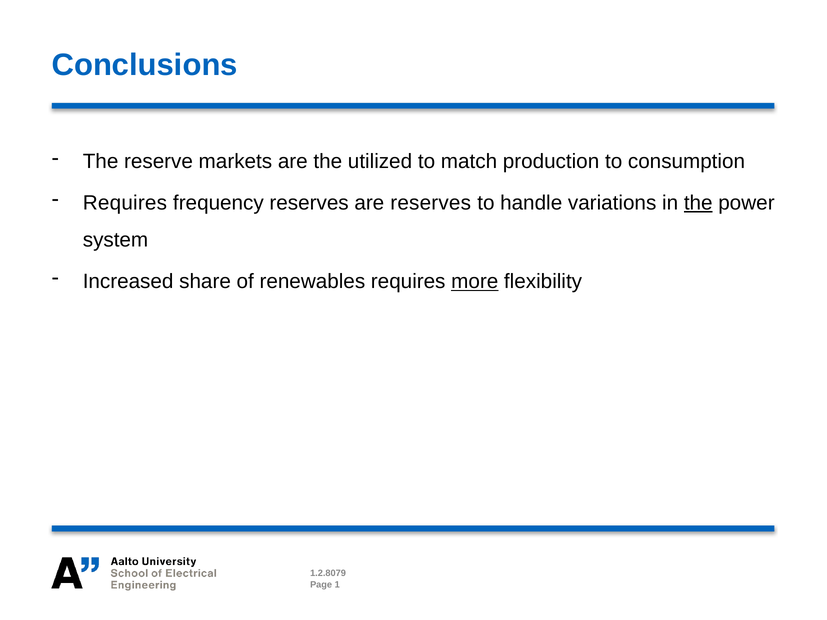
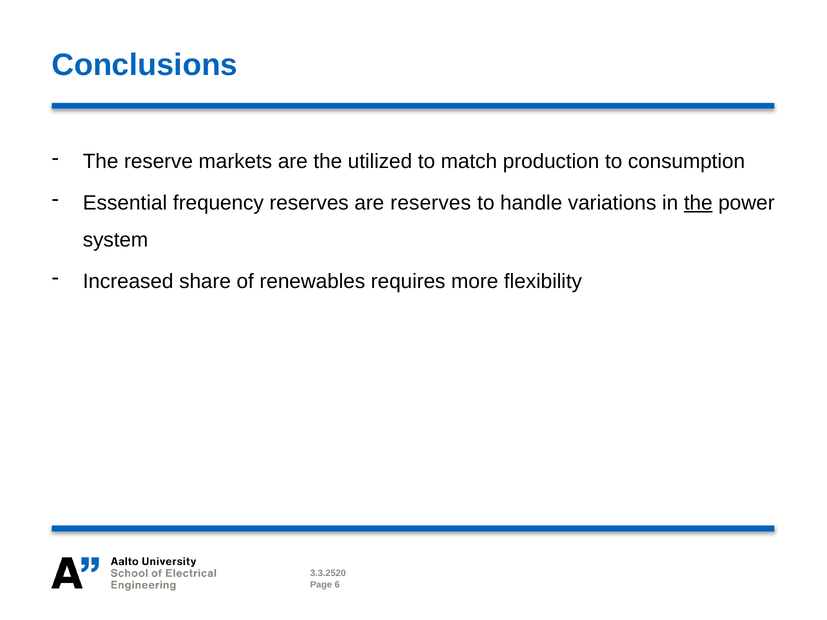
Requires: Requires -> Essential (125, 203)
more underline: present -> none (475, 282)
1.2.8079: 1.2.8079 -> 3.3.2520 (328, 574)
1: 1 -> 6 (337, 585)
